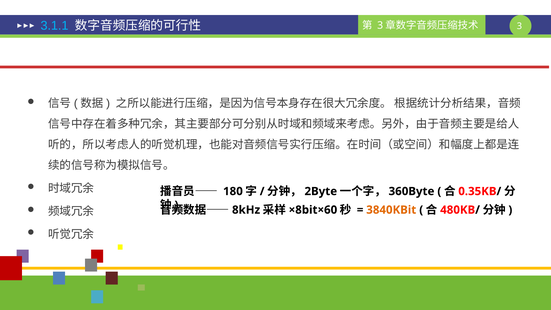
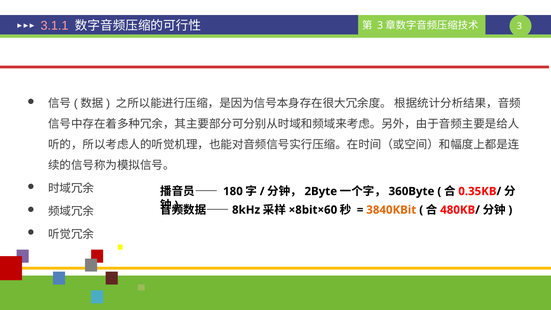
3.1.1 colour: light blue -> pink (55, 26)
